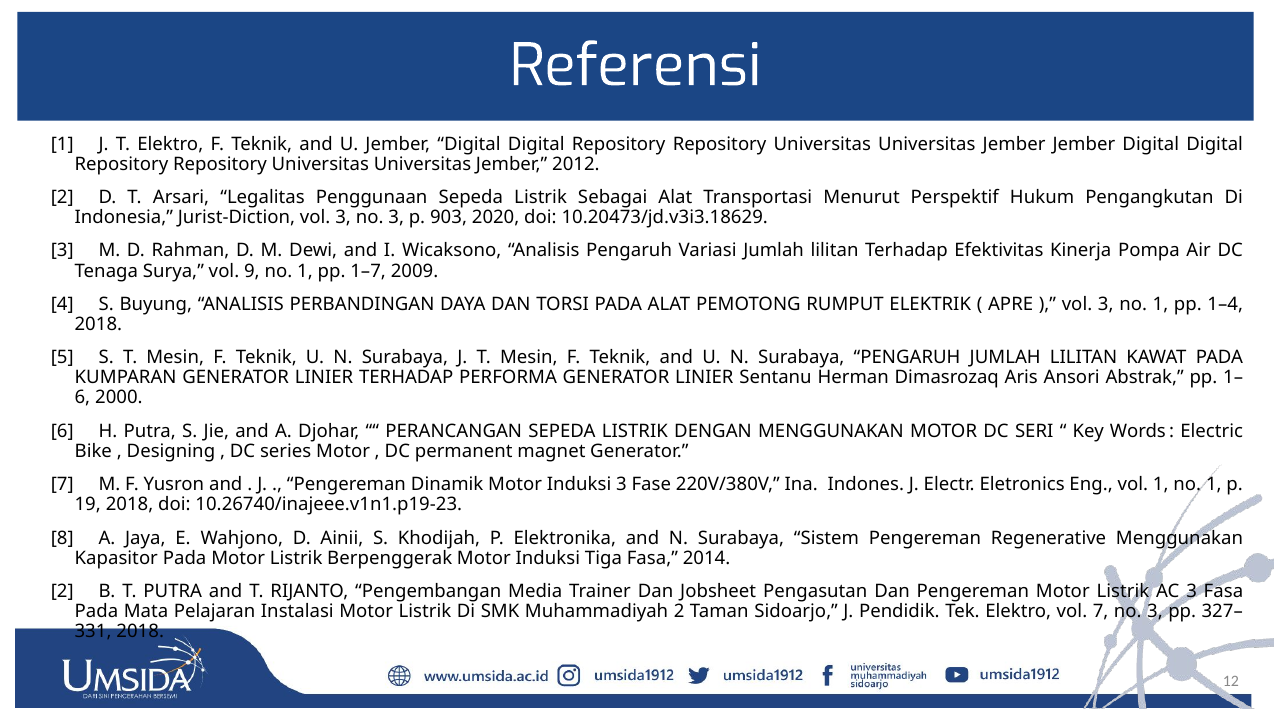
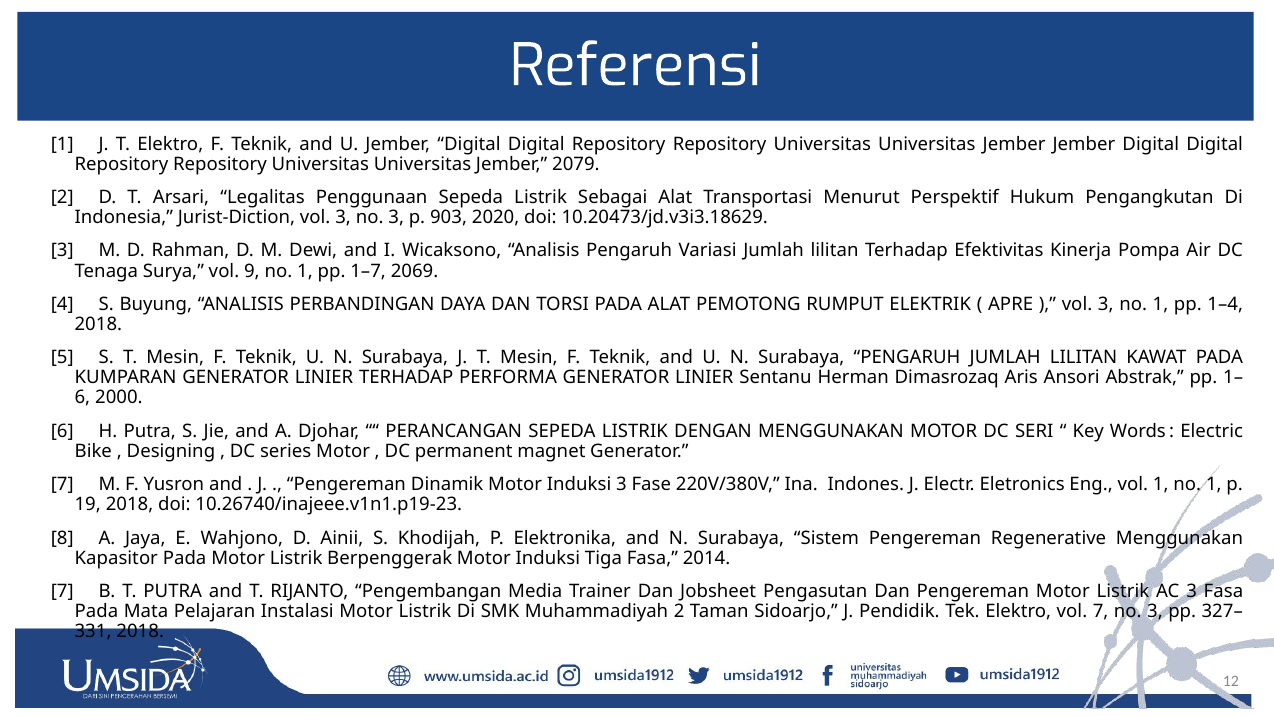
2012: 2012 -> 2079 (576, 164)
2009: 2009 -> 2069 (415, 271)
2: 2 -> 7 (62, 592)
